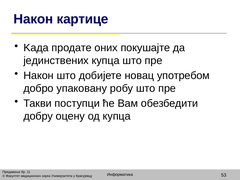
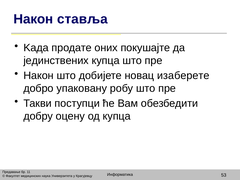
картице: картице -> ставља (82, 19)
употребом: употребом -> изаберете (183, 76)
